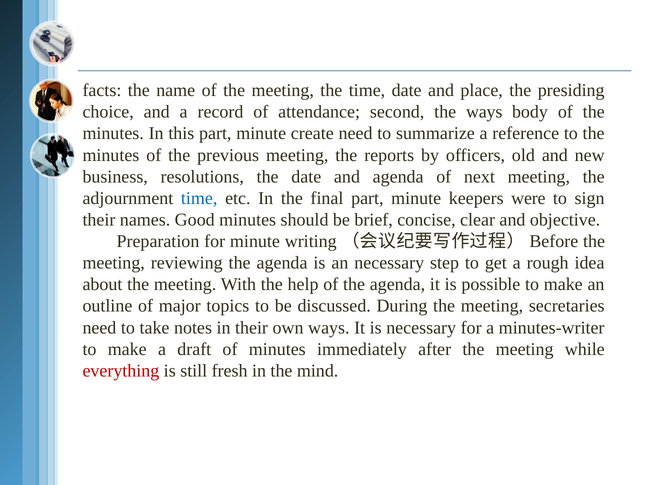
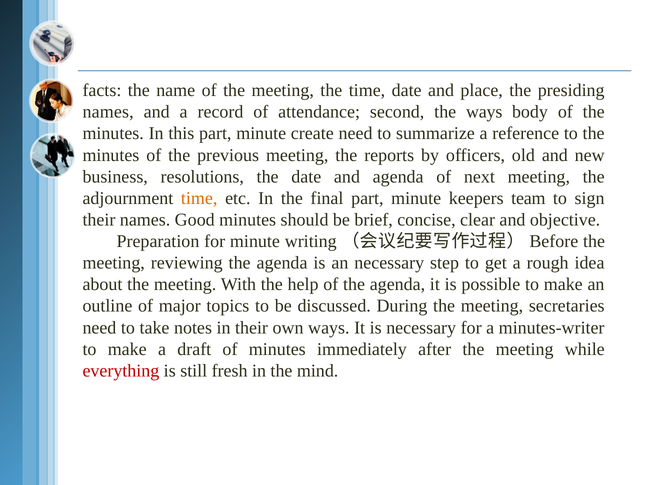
choice: choice -> names (108, 112)
time colour: blue -> orange (199, 198)
were: were -> team (528, 198)
